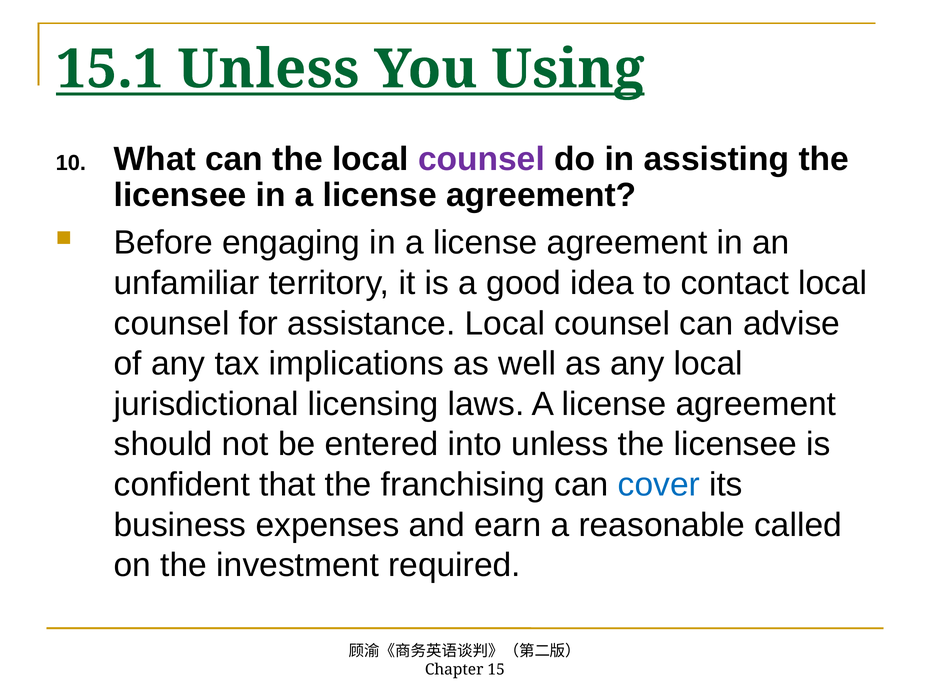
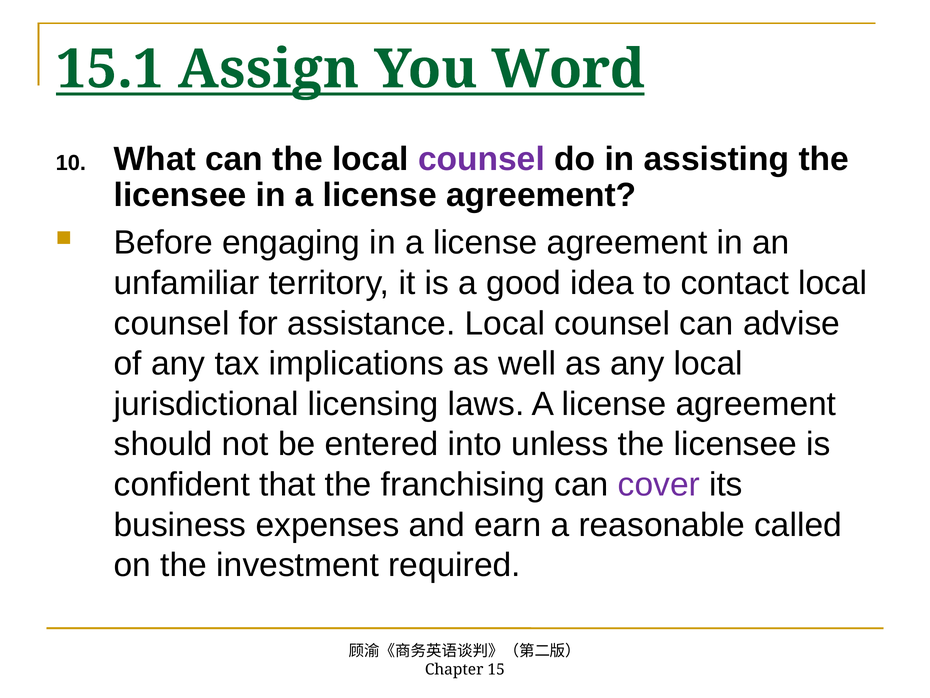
15.1 Unless: Unless -> Assign (269, 69)
Using: Using -> Word (568, 69)
cover colour: blue -> purple (659, 484)
